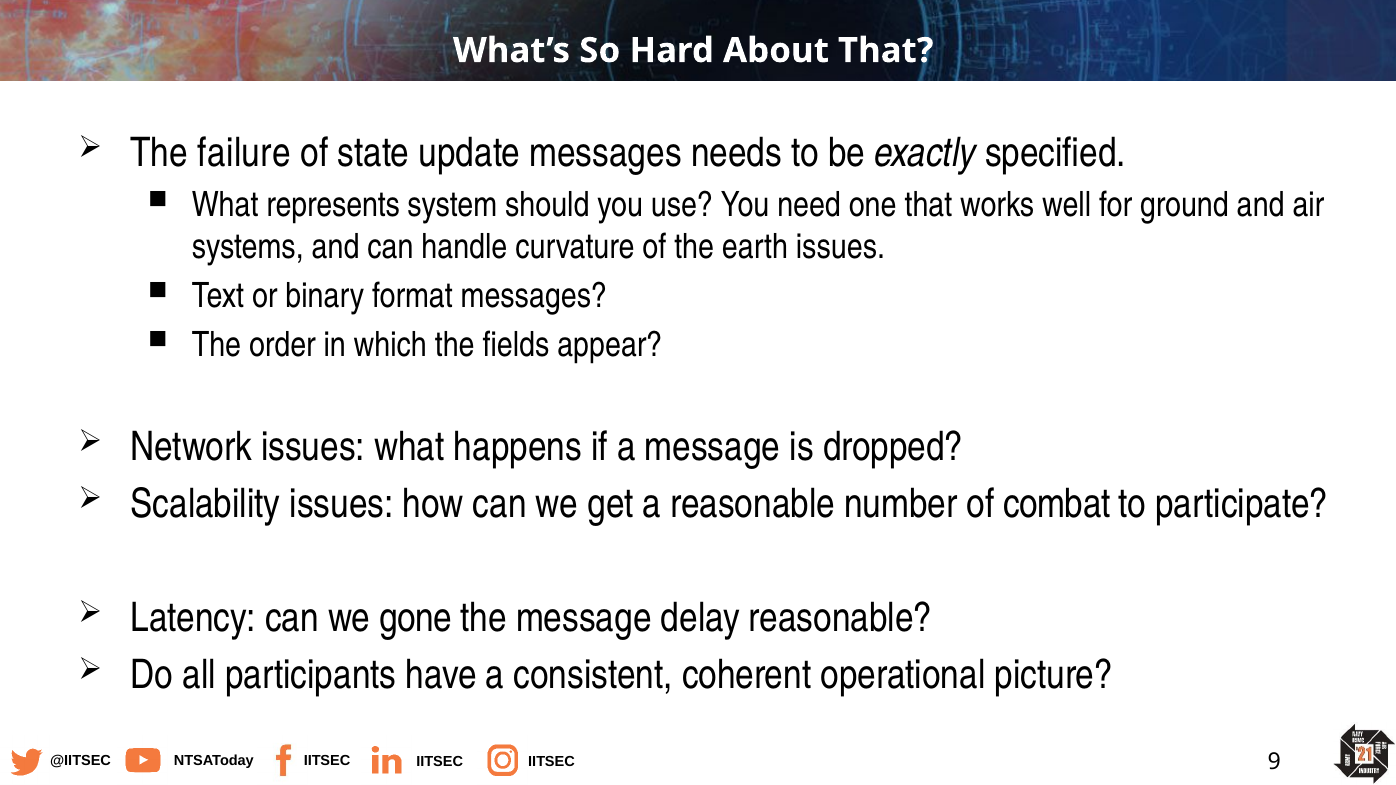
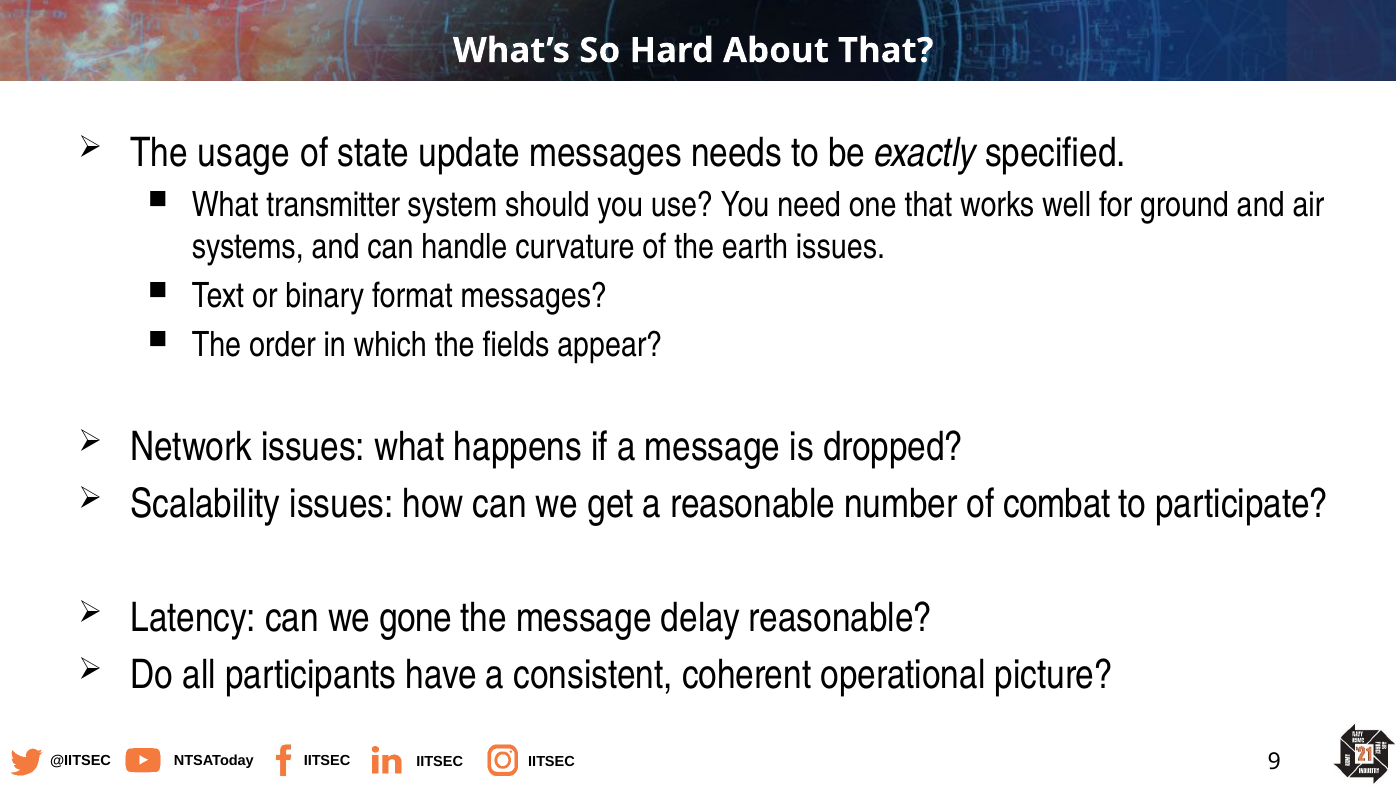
failure: failure -> usage (244, 153)
represents: represents -> transmitter (333, 205)
